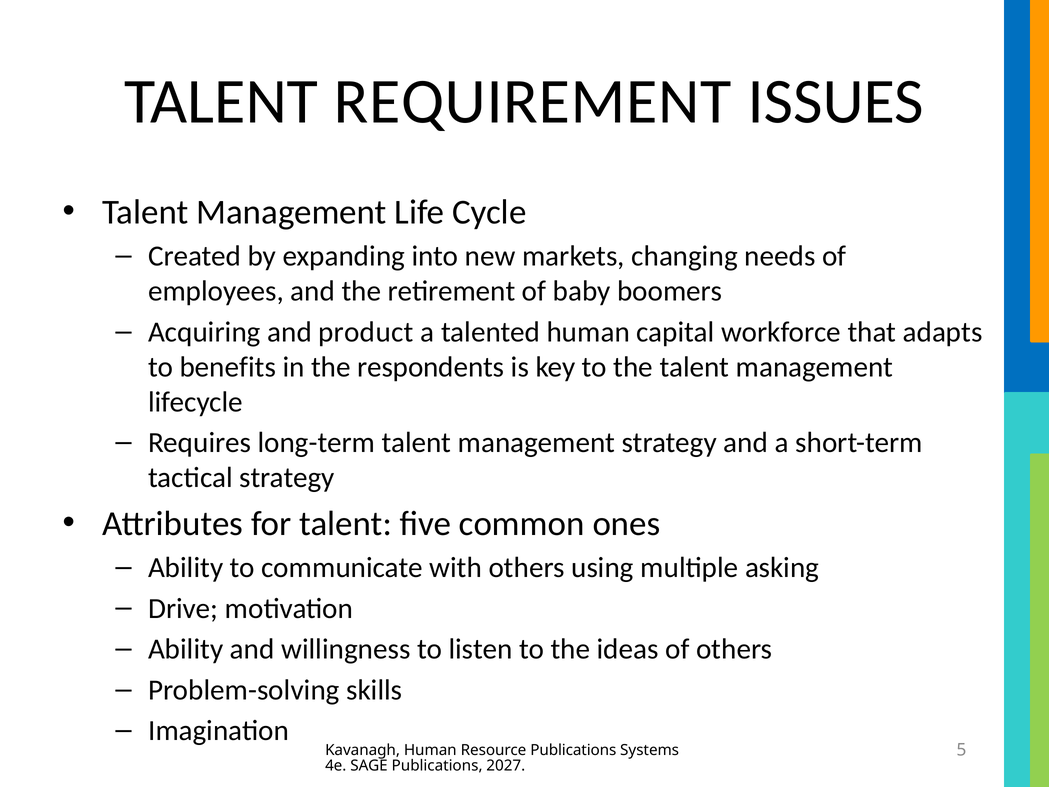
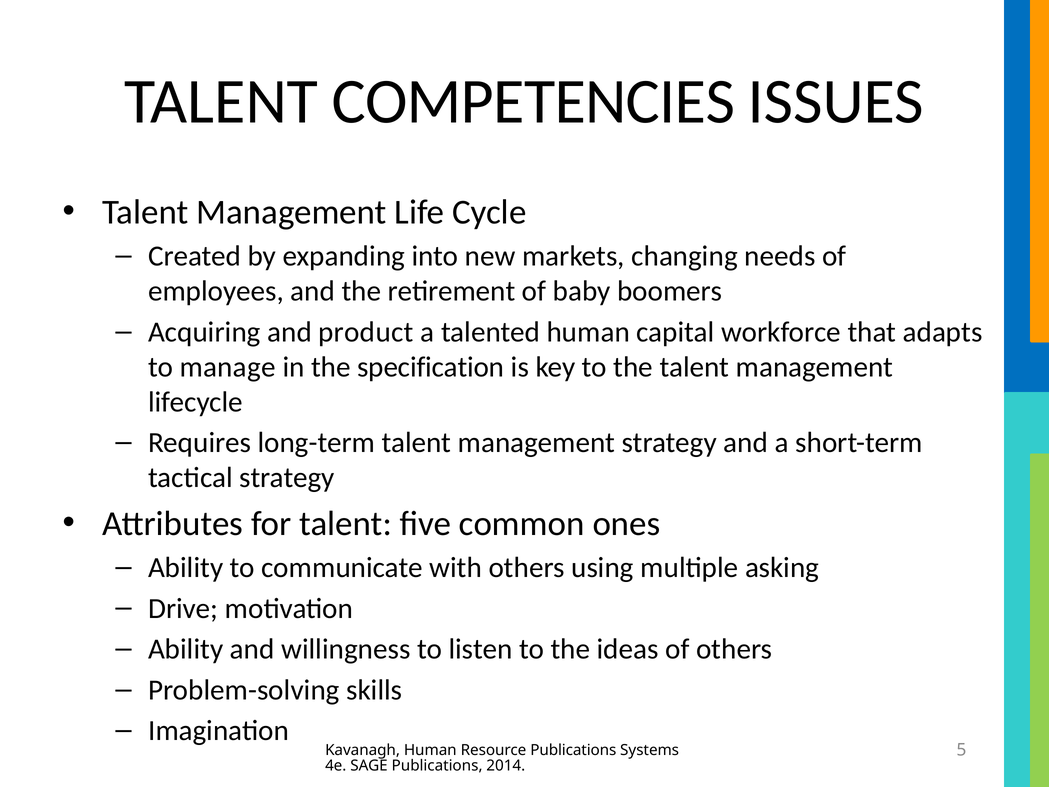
REQUIREMENT: REQUIREMENT -> COMPETENCIES (533, 102)
benefits: benefits -> manage (228, 367)
respondents: respondents -> specification (431, 367)
2027: 2027 -> 2014 (506, 765)
